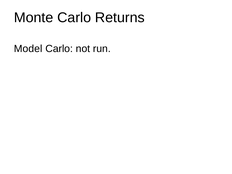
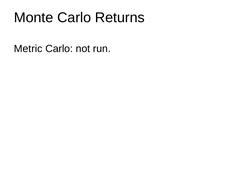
Model: Model -> Metric (28, 49)
